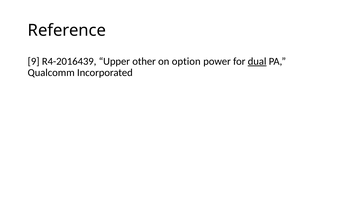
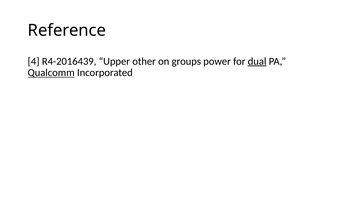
9: 9 -> 4 (34, 61)
option: option -> groups (186, 61)
Qualcomm underline: none -> present (51, 73)
